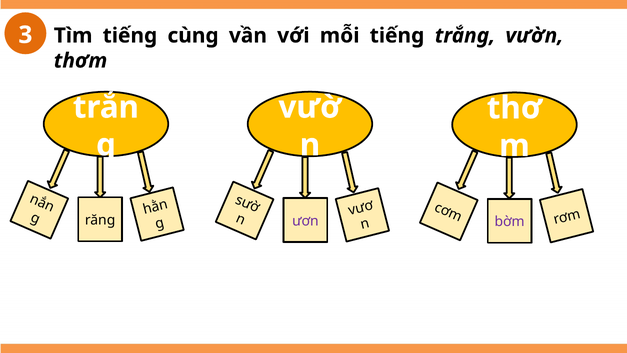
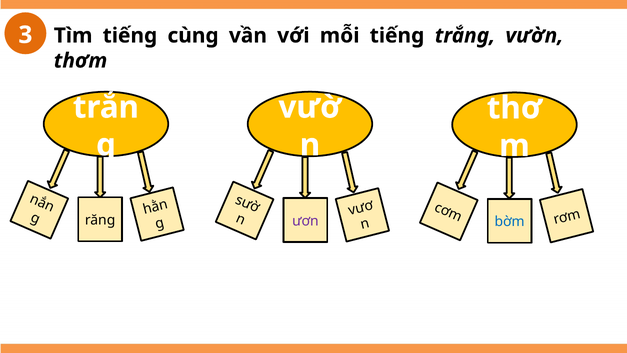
bờm colour: purple -> blue (510, 222)
